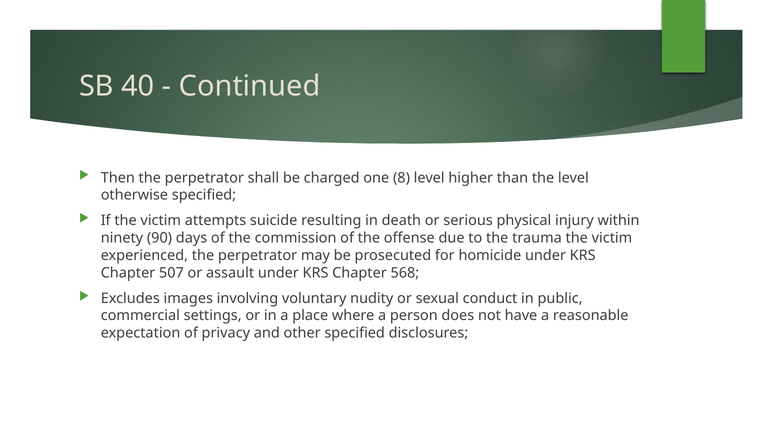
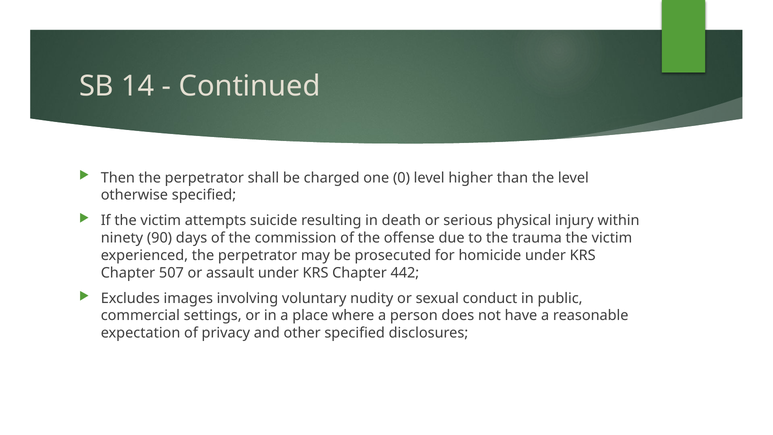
40: 40 -> 14 (138, 86)
8: 8 -> 0 (402, 178)
568: 568 -> 442 (405, 273)
